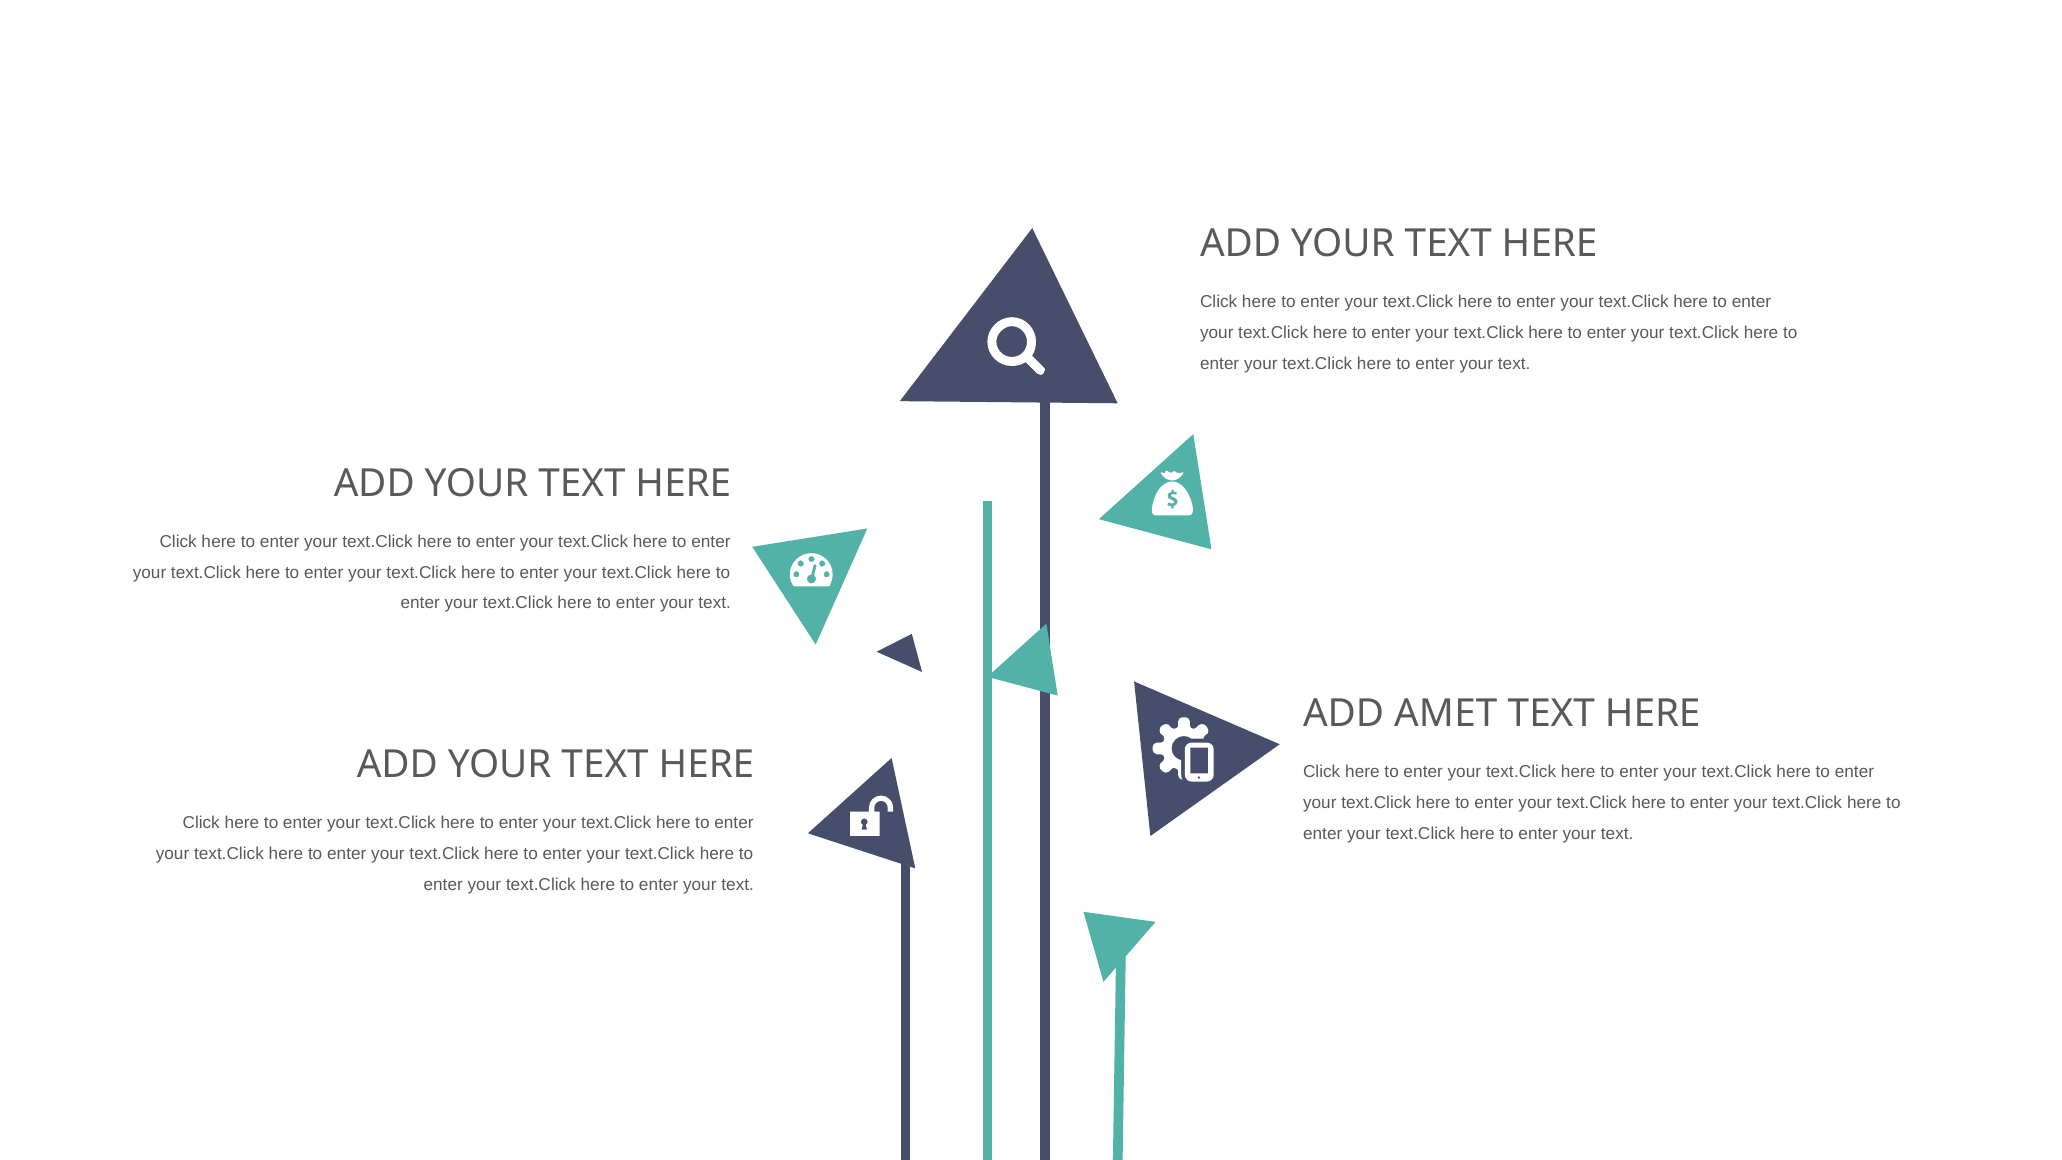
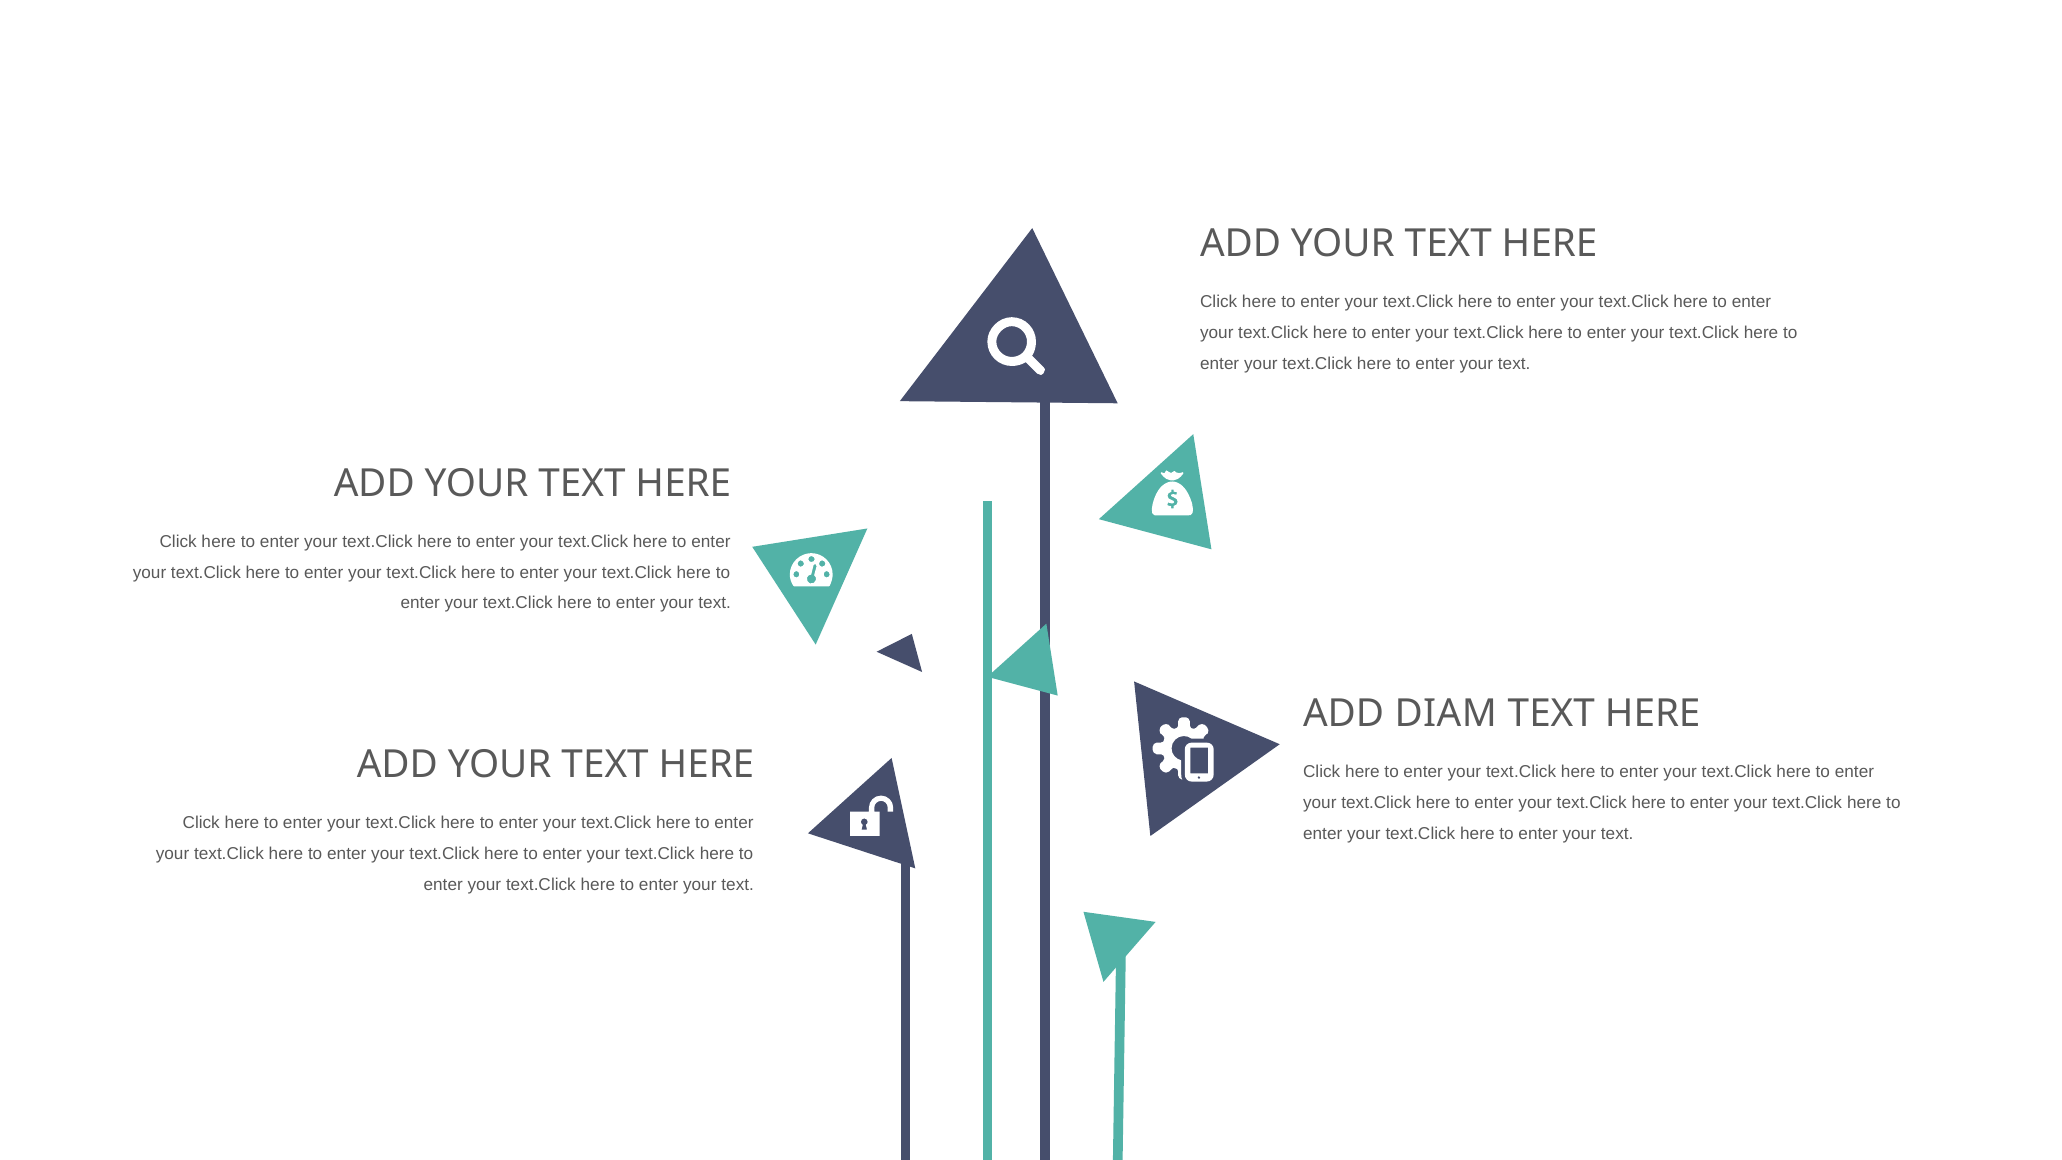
AMET: AMET -> DIAM (1446, 714)
